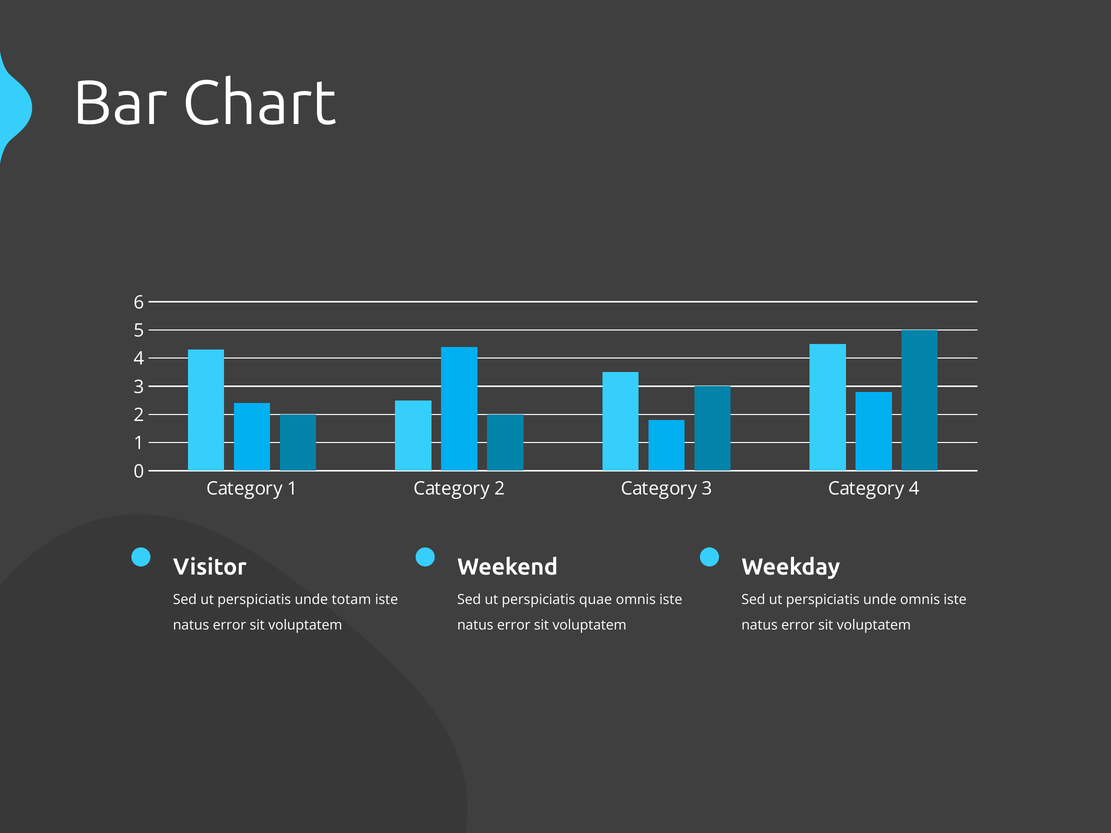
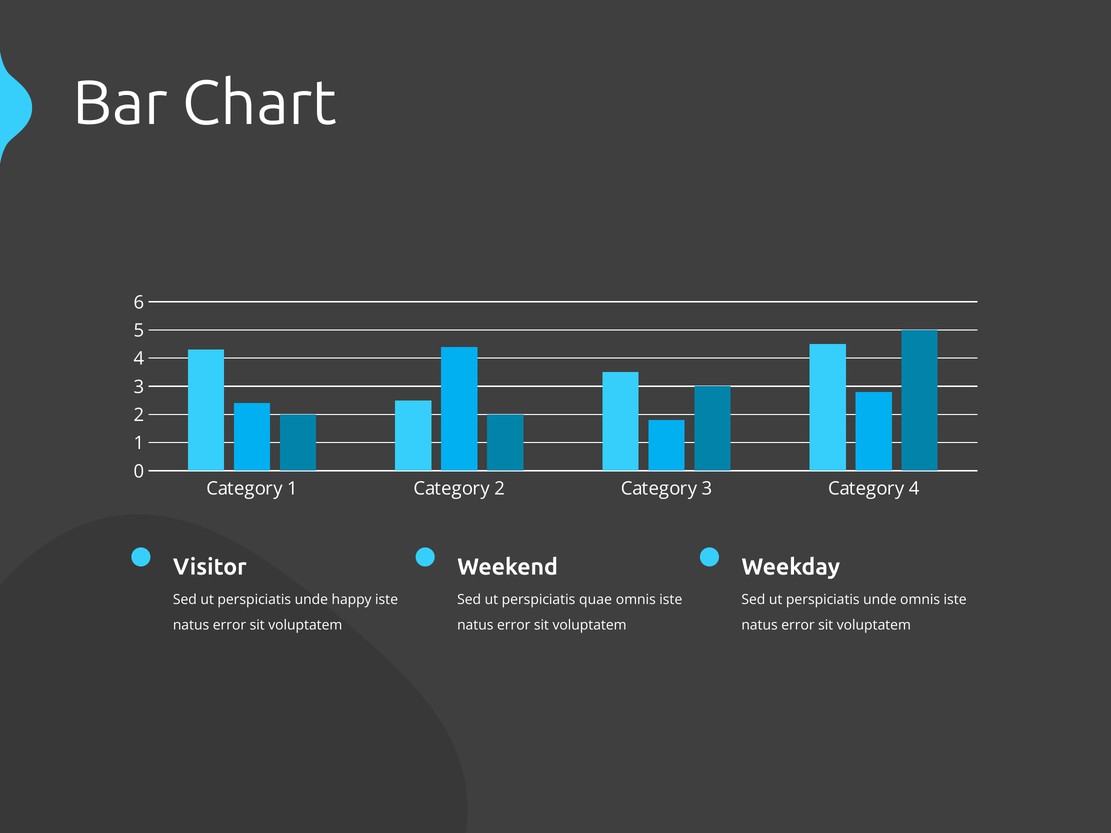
totam: totam -> happy (352, 600)
